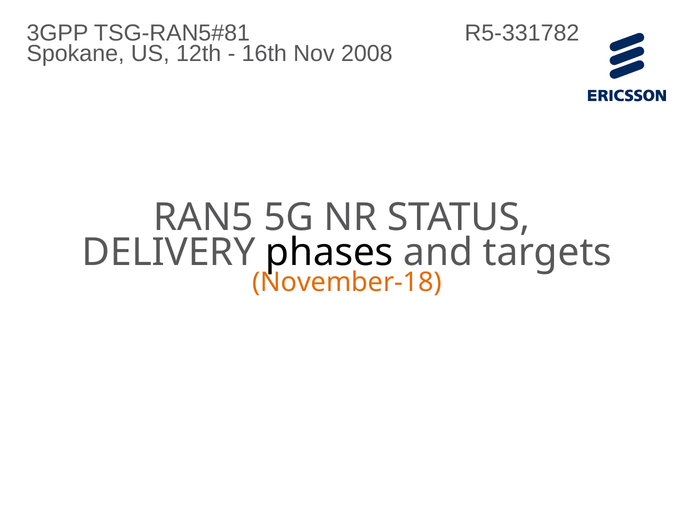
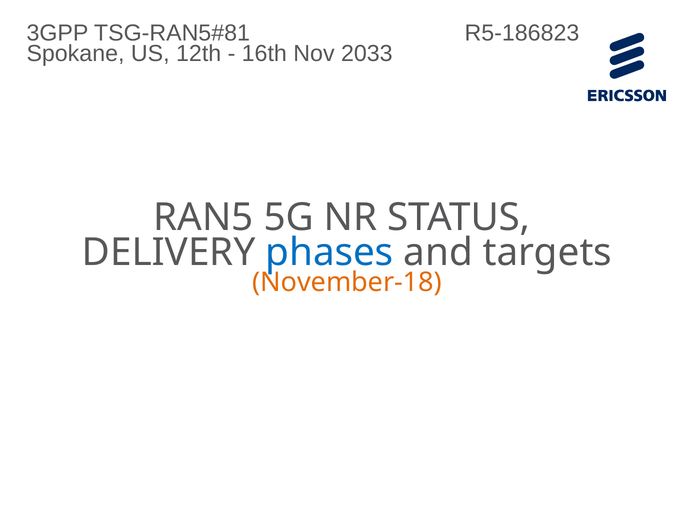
R5-331782: R5-331782 -> R5-186823 (522, 33)
2008: 2008 -> 2033 (367, 54)
phases colour: black -> blue (329, 252)
